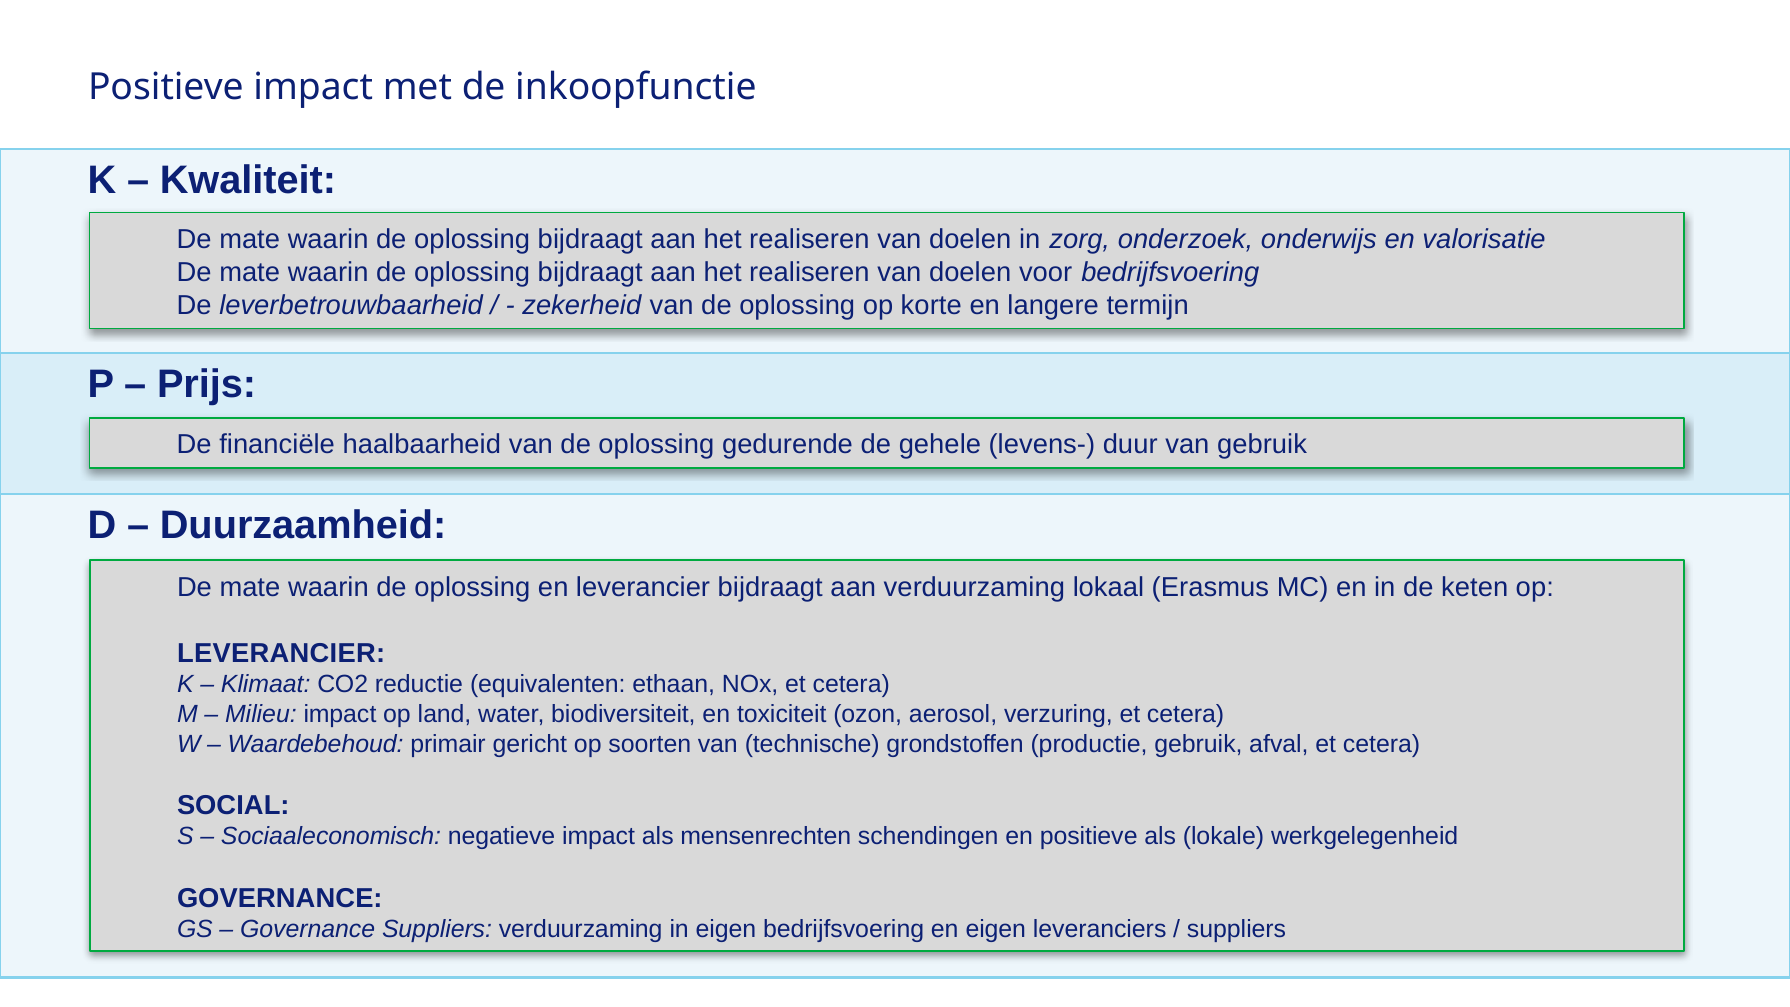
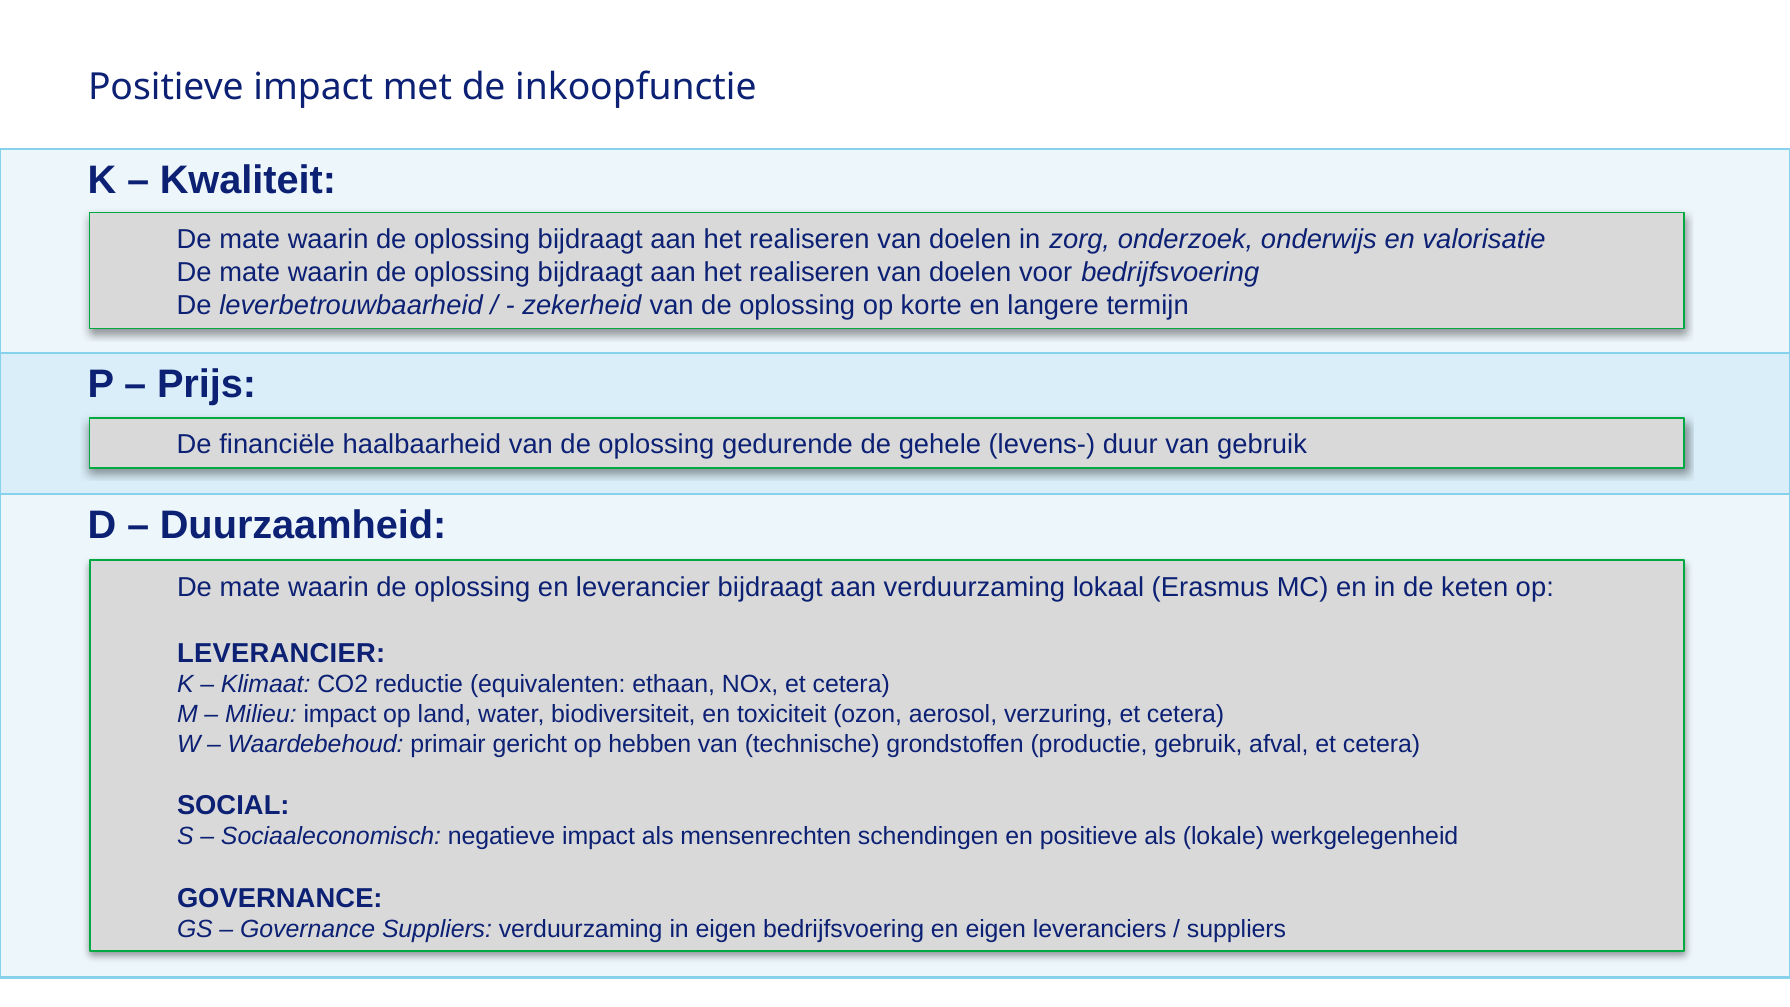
soorten: soorten -> hebben (650, 744)
